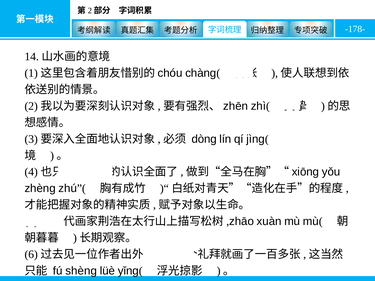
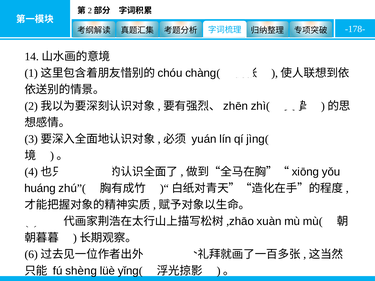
dòng: dòng -> yuán (204, 139)
zhèng: zhèng -> huáng (40, 189)
